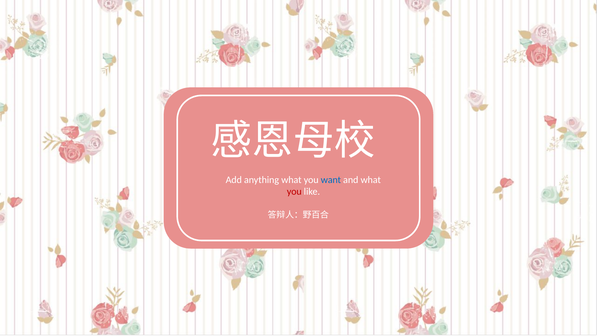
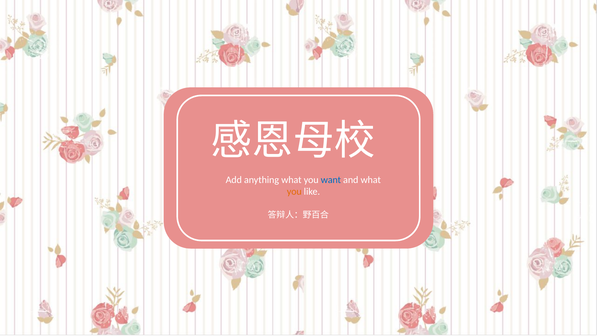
you colour: red -> orange (294, 192)
